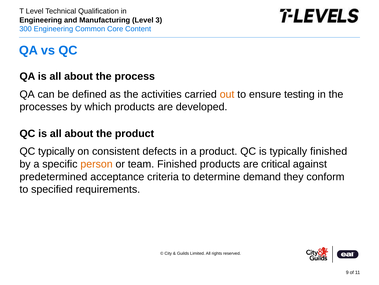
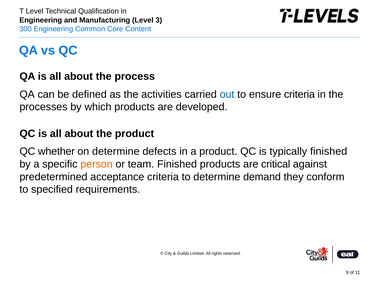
out colour: orange -> blue (227, 94)
ensure testing: testing -> criteria (299, 94)
QC typically: typically -> whether (56, 151)
on consistent: consistent -> determine (116, 151)
